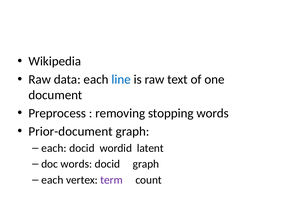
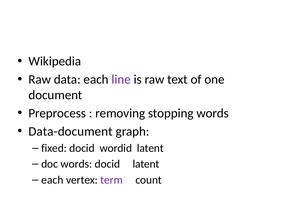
line colour: blue -> purple (121, 79)
Prior-document: Prior-document -> Data-document (71, 131)
each: each -> fixed (54, 148)
docid graph: graph -> latent (146, 164)
